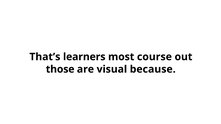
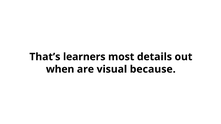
course: course -> details (154, 57)
those: those -> when (60, 69)
